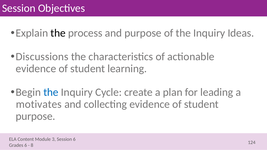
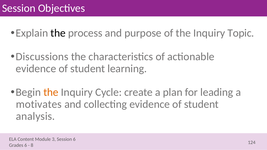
Ideas: Ideas -> Topic (241, 33)
the colour: blue -> orange (51, 92)
purpose: purpose -> analysis (35, 116)
